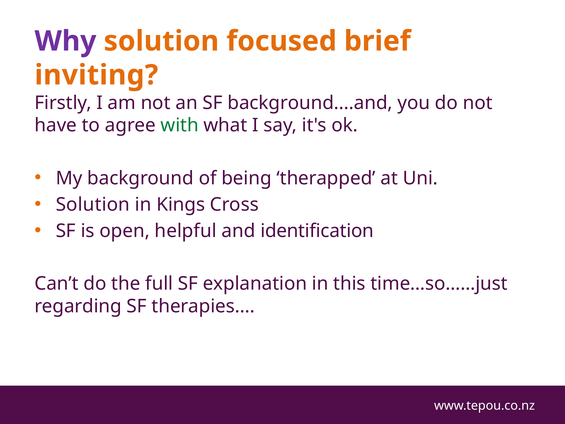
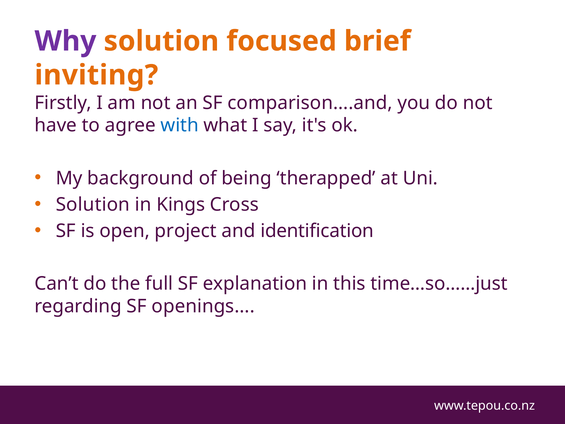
background....and: background....and -> comparison....and (310, 103)
with colour: green -> blue (180, 125)
helpful: helpful -> project (186, 231)
therapies: therapies -> openings (203, 306)
